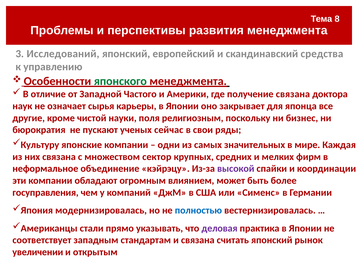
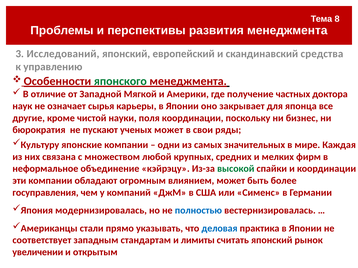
Частого: Частого -> Мягкой (140, 94)
получение связана: связана -> частных (293, 94)
поля религиозным: религиозным -> координации (193, 118)
ученых сейчас: сейчас -> может (169, 130)
сектор: сектор -> любой (157, 157)
высокой colour: purple -> green (236, 169)
деловая colour: purple -> blue (220, 229)
и связана: связана -> лимиты (198, 241)
